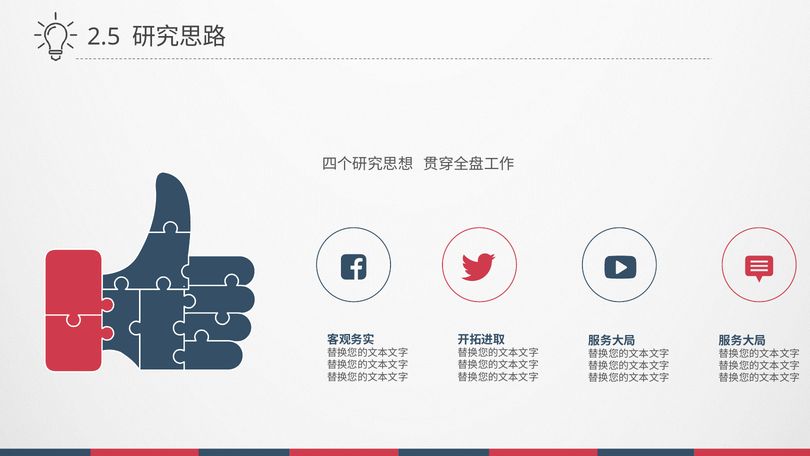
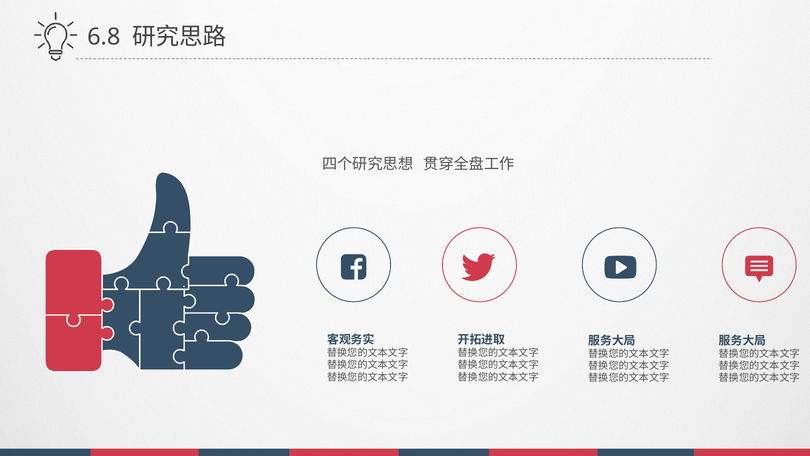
2.5: 2.5 -> 6.8 (104, 37)
